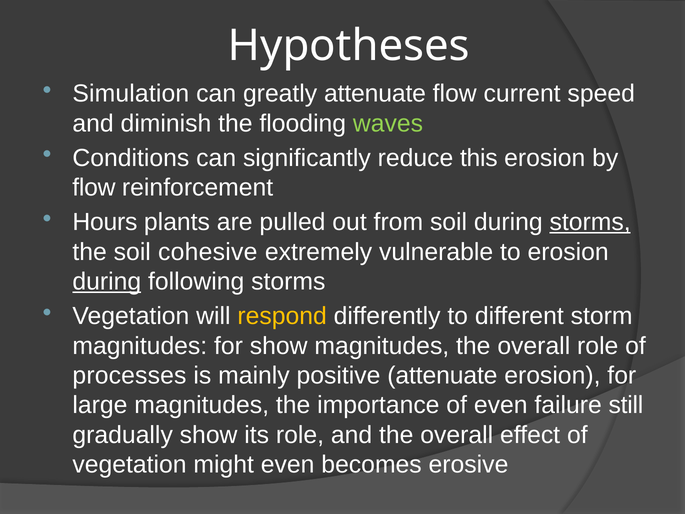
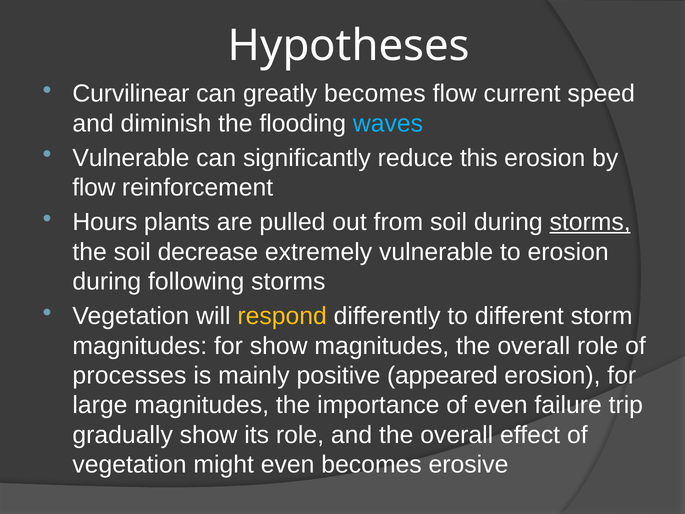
Simulation: Simulation -> Curvilinear (131, 94)
greatly attenuate: attenuate -> becomes (375, 94)
waves colour: light green -> light blue (388, 123)
Conditions: Conditions -> Vulnerable (131, 158)
cohesive: cohesive -> decrease (208, 252)
during underline: present -> none (107, 281)
positive attenuate: attenuate -> appeared (442, 375)
still: still -> trip (626, 405)
